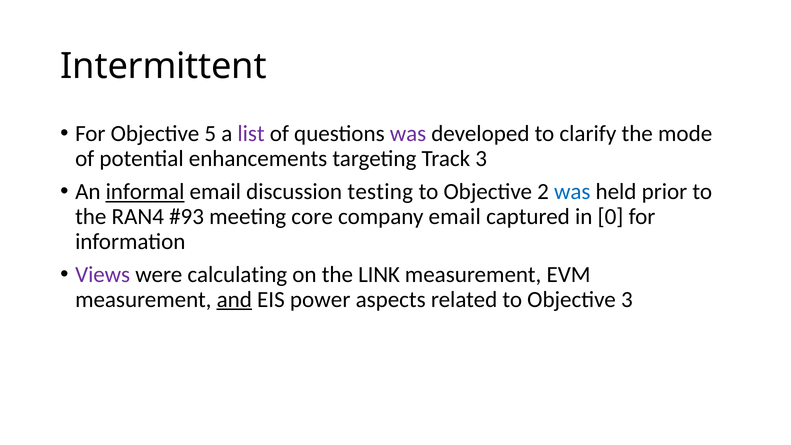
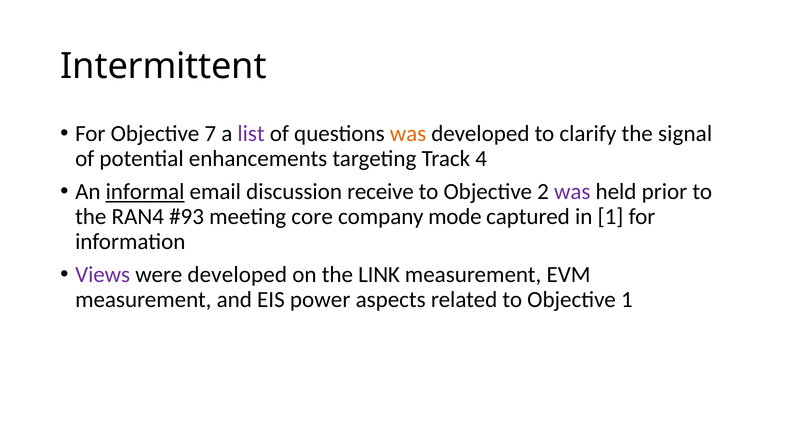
5: 5 -> 7 (210, 134)
was colour: purple -> orange (408, 134)
mode: mode -> signal (685, 134)
Track 3: 3 -> 4 (481, 159)
testing: testing -> receive (380, 192)
was colour: blue -> purple (572, 192)
company email: email -> mode (455, 217)
in 0: 0 -> 1 (611, 217)
were calculating: calculating -> developed (237, 275)
and underline: present -> none (234, 299)
Objective 3: 3 -> 1 (627, 299)
